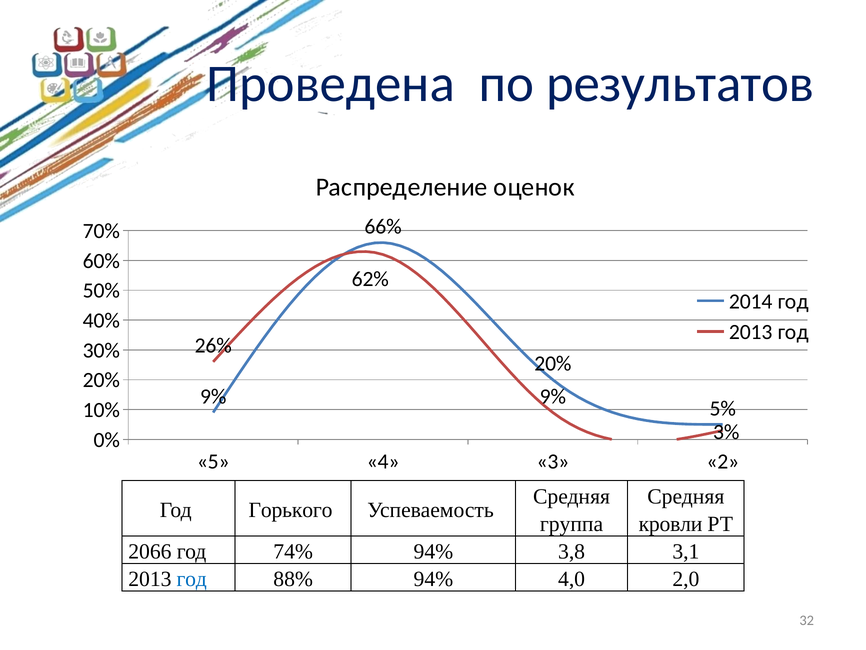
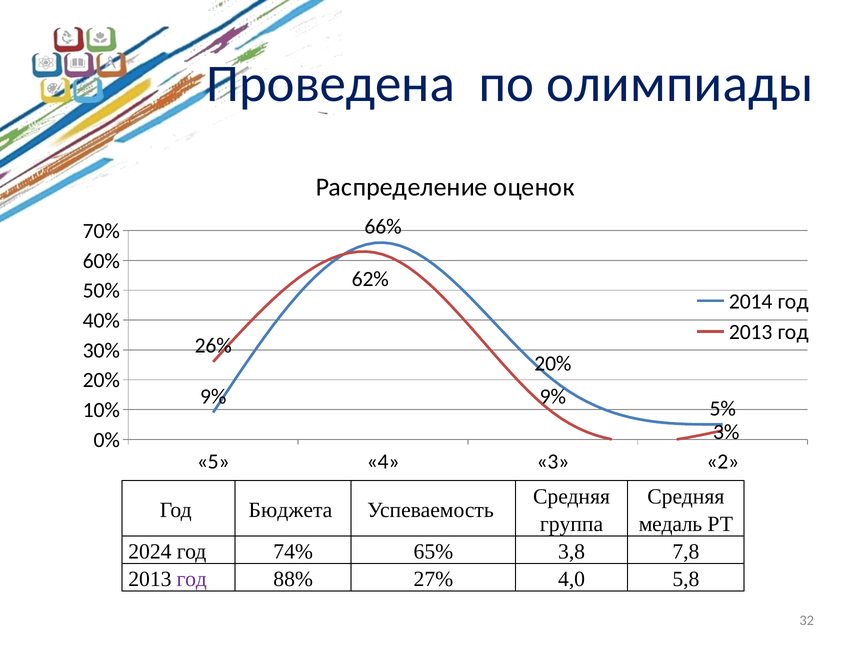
результатов: результатов -> олимпиады (680, 84)
Горького: Горького -> Бюджета (290, 510)
кровли: кровли -> медаль (670, 524)
2066: 2066 -> 2024 (150, 551)
74% 94%: 94% -> 65% (433, 551)
3,1: 3,1 -> 7,8 (686, 551)
год colour: blue -> purple (192, 579)
88% 94%: 94% -> 27% (433, 579)
2,0: 2,0 -> 5,8 (686, 579)
